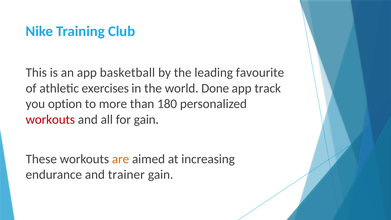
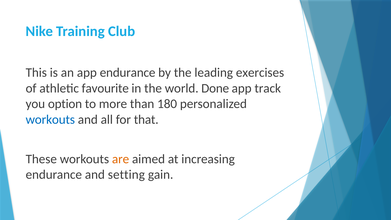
app basketball: basketball -> endurance (128, 73)
favourite: favourite -> exercises (260, 73)
exercises: exercises -> favourite (105, 88)
workouts colour: red -> blue (50, 120)
for gain: gain -> that (146, 120)
trainer: trainer -> setting (126, 175)
